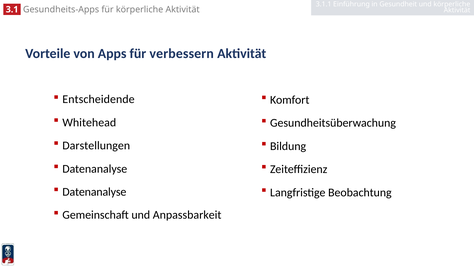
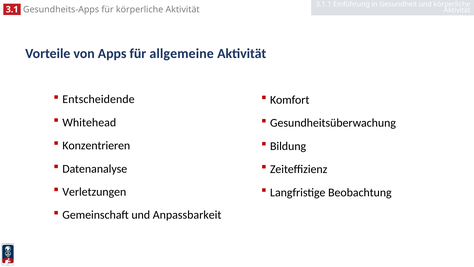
verbessern: verbessern -> allgemeine (182, 54)
Darstellungen: Darstellungen -> Konzentrieren (96, 145)
Datenanalyse: Datenanalyse -> Verletzungen (94, 192)
